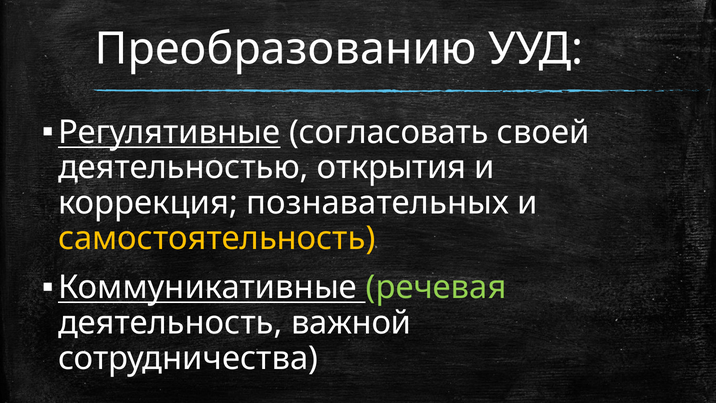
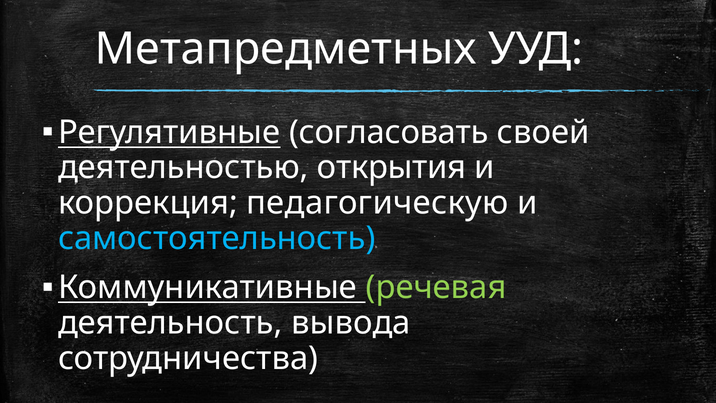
Преобразованию: Преобразованию -> Метапредметных (286, 49)
познавательных: познавательных -> педагогическую (377, 203)
самостоятельность colour: yellow -> light blue (217, 238)
важной: важной -> вывода (351, 323)
